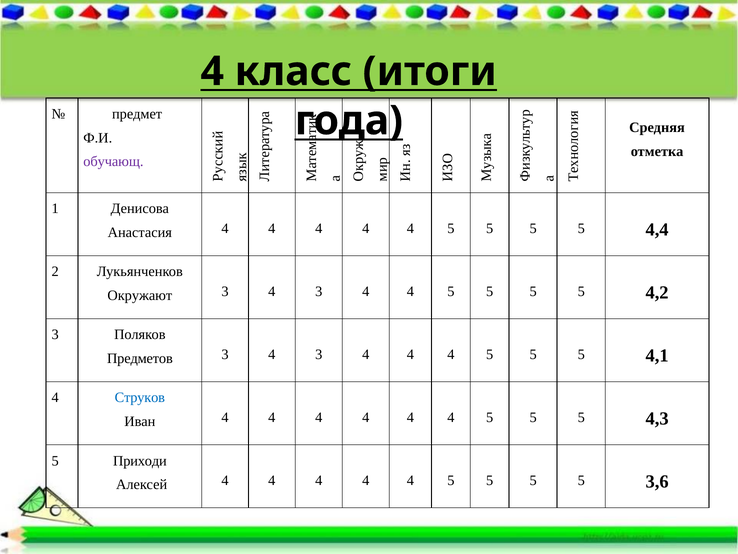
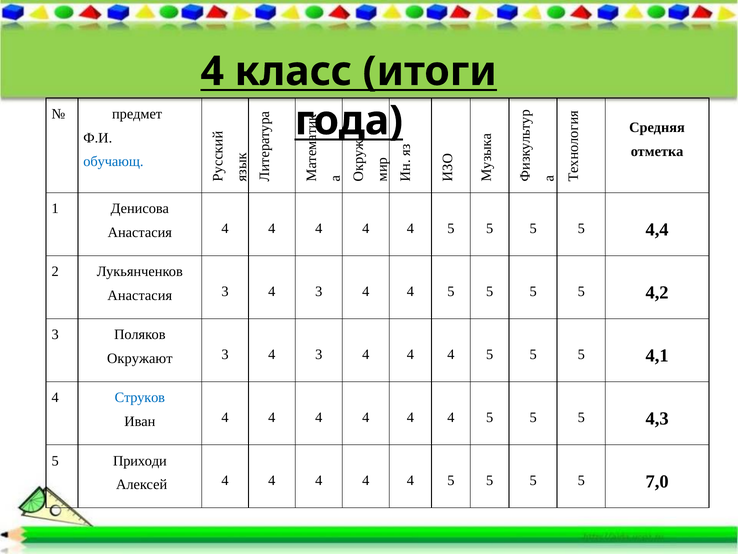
обучающ colour: purple -> blue (113, 162)
Окружают: Окружают -> Анастасия (140, 295)
Предметов: Предметов -> Окружают (140, 358)
3,6: 3,6 -> 7,0 (657, 481)
